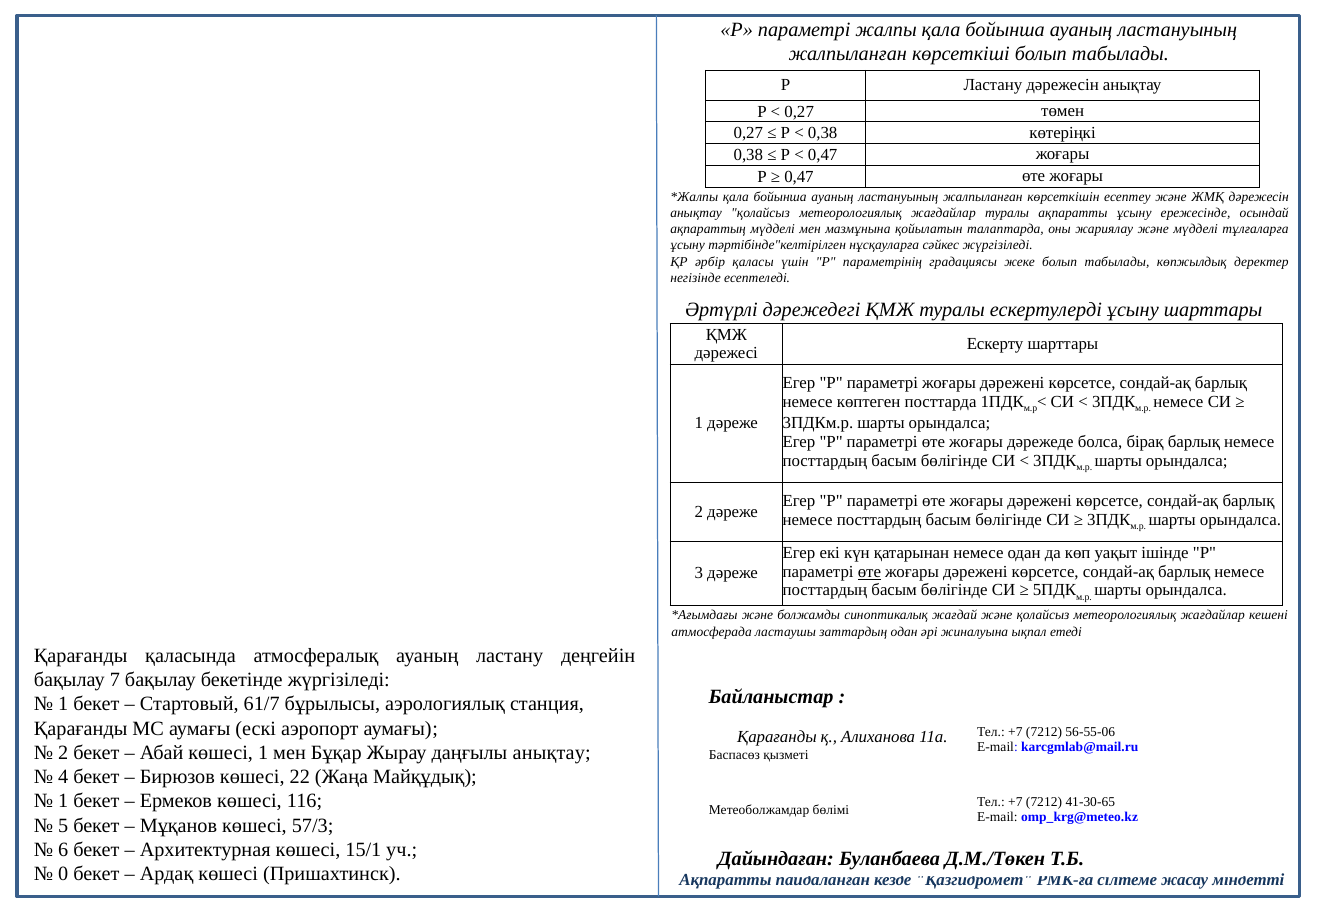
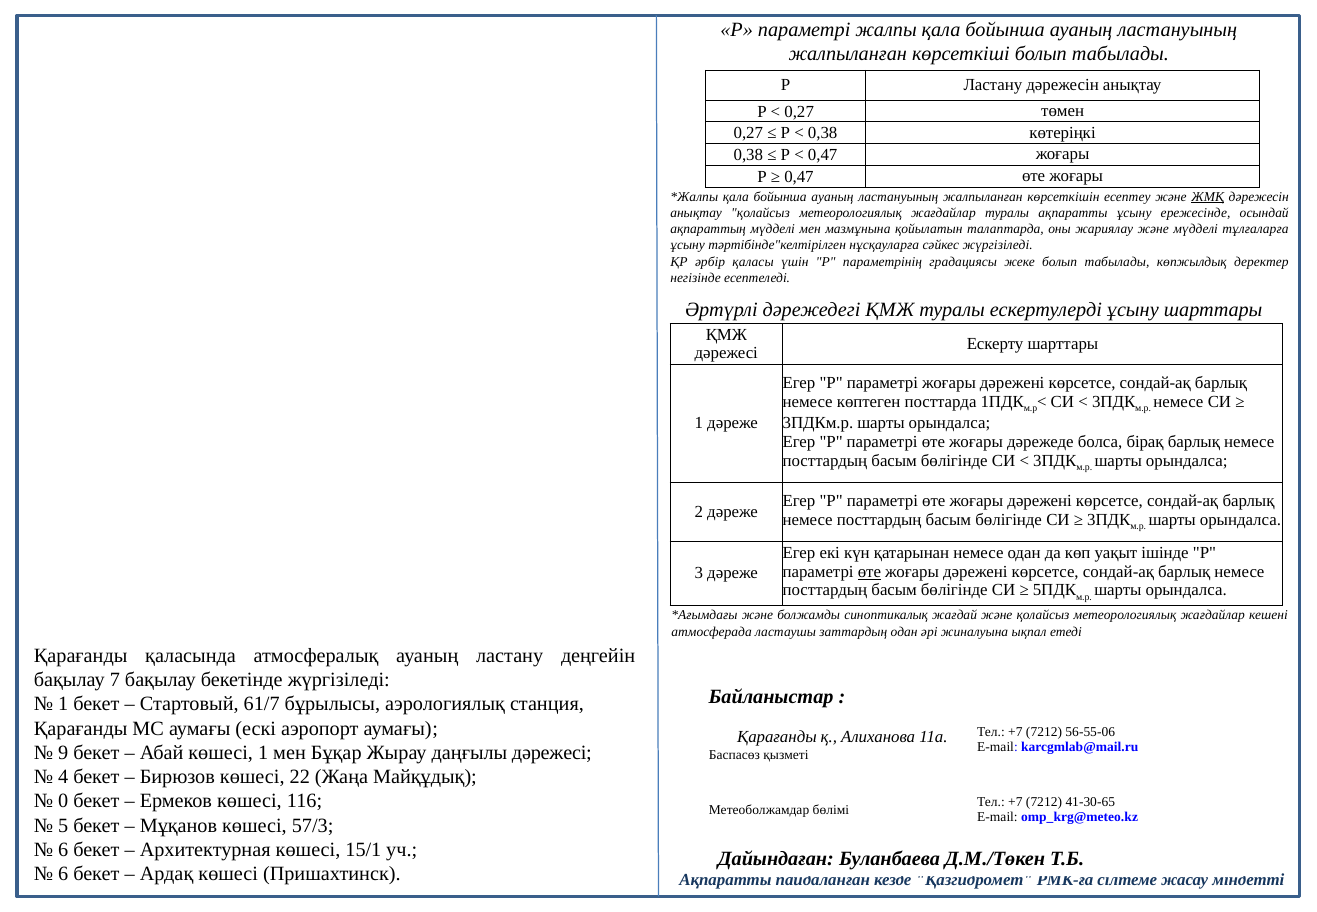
ЖМҚ underline: none -> present (1208, 197)
2: 2 -> 9 (63, 752)
даңғылы анықтау: анықтау -> дәрежесі (552, 752)
1: 1 -> 0 (63, 801)
0: 0 -> 6 (63, 874)
